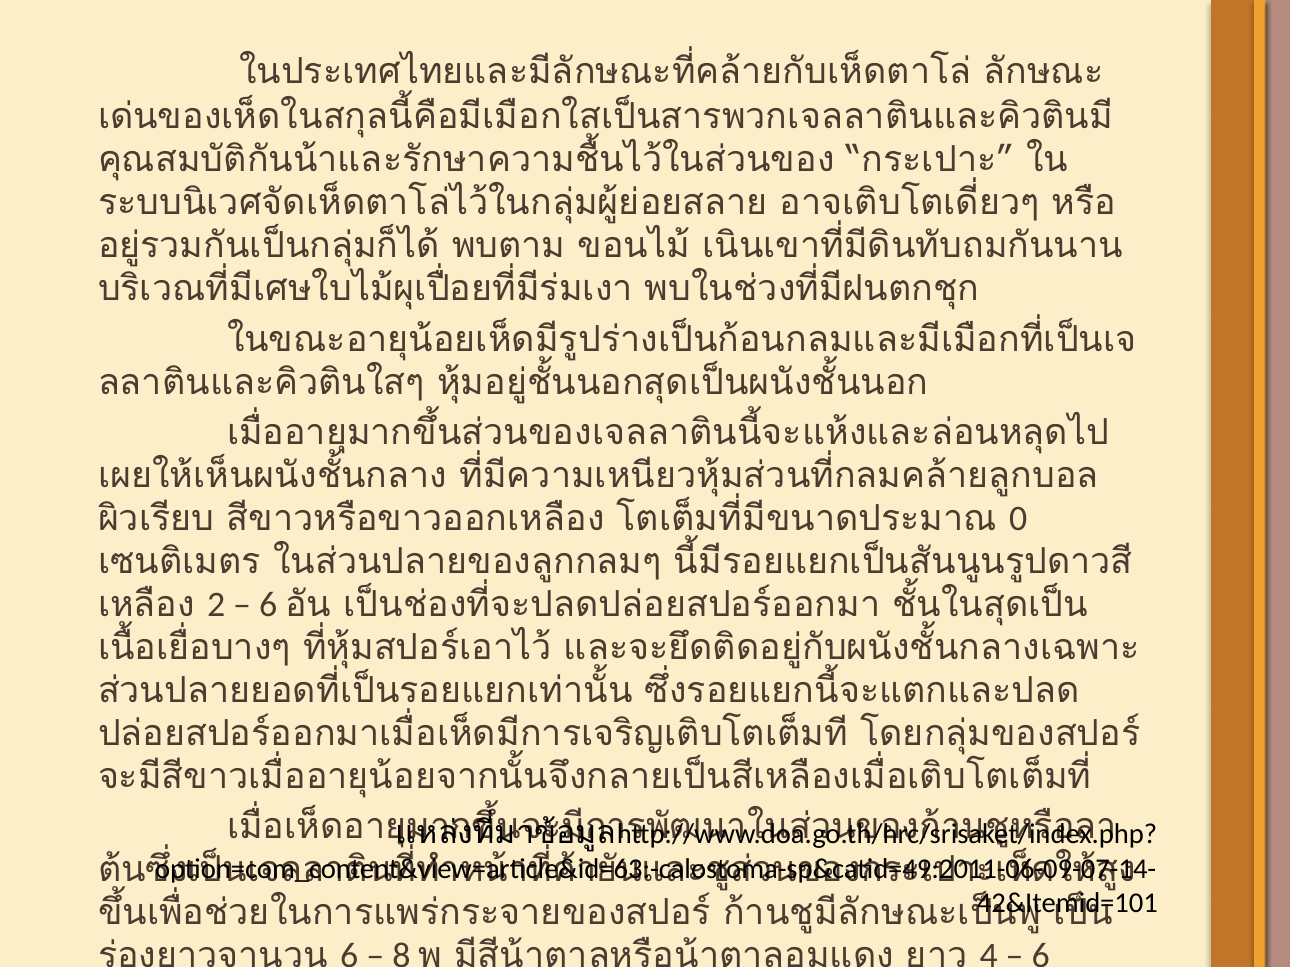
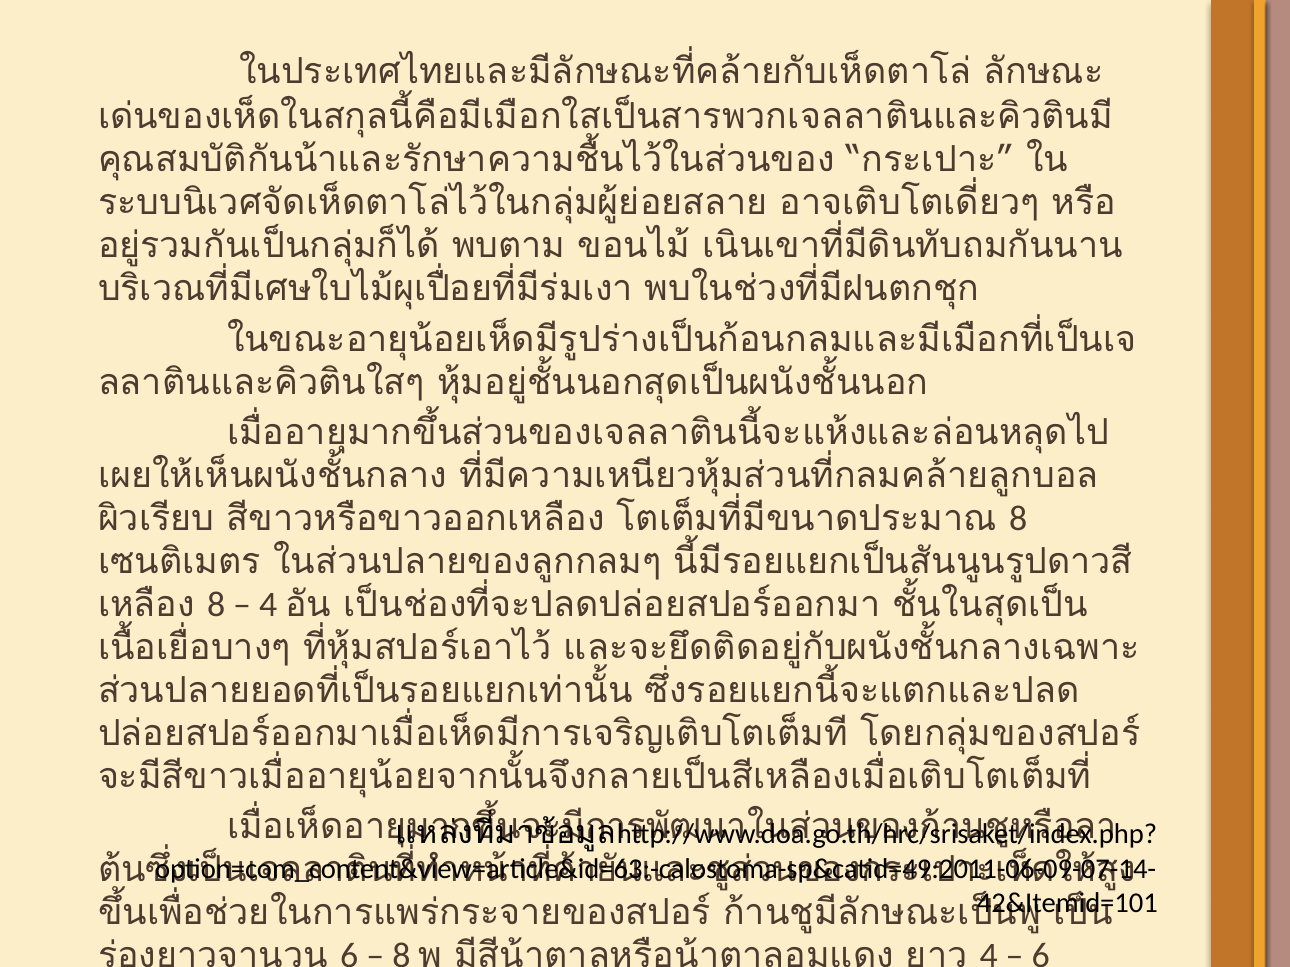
0: 0 -> 8 (1018, 519)
2: 2 -> 8 (216, 605)
6: 6 -> 4 (268, 605)
